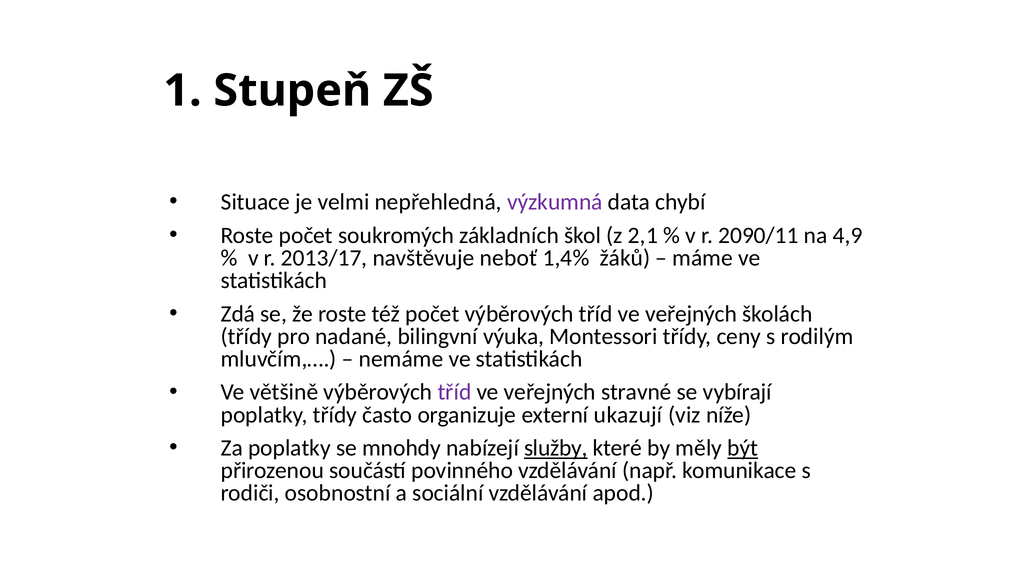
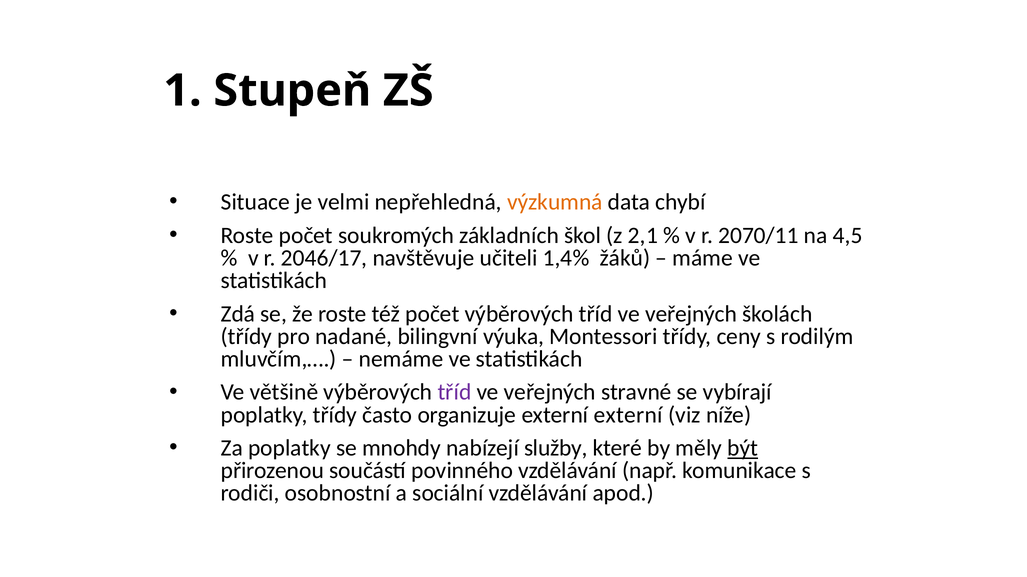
výzkumná colour: purple -> orange (555, 202)
2090/11: 2090/11 -> 2070/11 (758, 236)
4,9: 4,9 -> 4,5 (848, 236)
2013/17: 2013/17 -> 2046/17 (324, 258)
neboť: neboť -> učiteli (509, 258)
externí ukazují: ukazují -> externí (628, 415)
služby underline: present -> none (556, 449)
